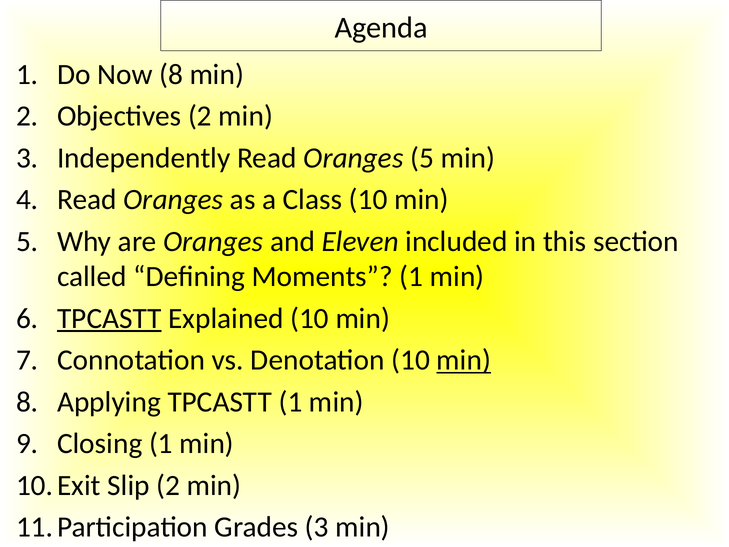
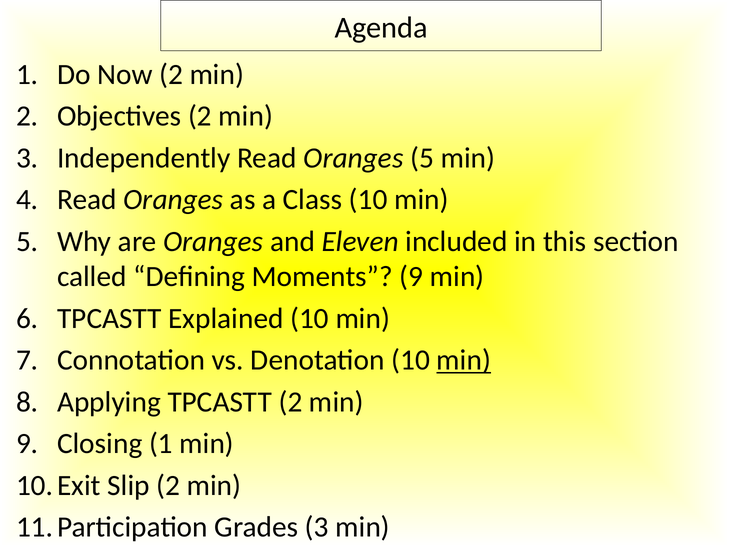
Now 8: 8 -> 2 (171, 74)
Moments 1: 1 -> 9 (411, 276)
TPCASTT underline: present -> none (109, 318)
TPCASTT 1: 1 -> 2 (291, 402)
